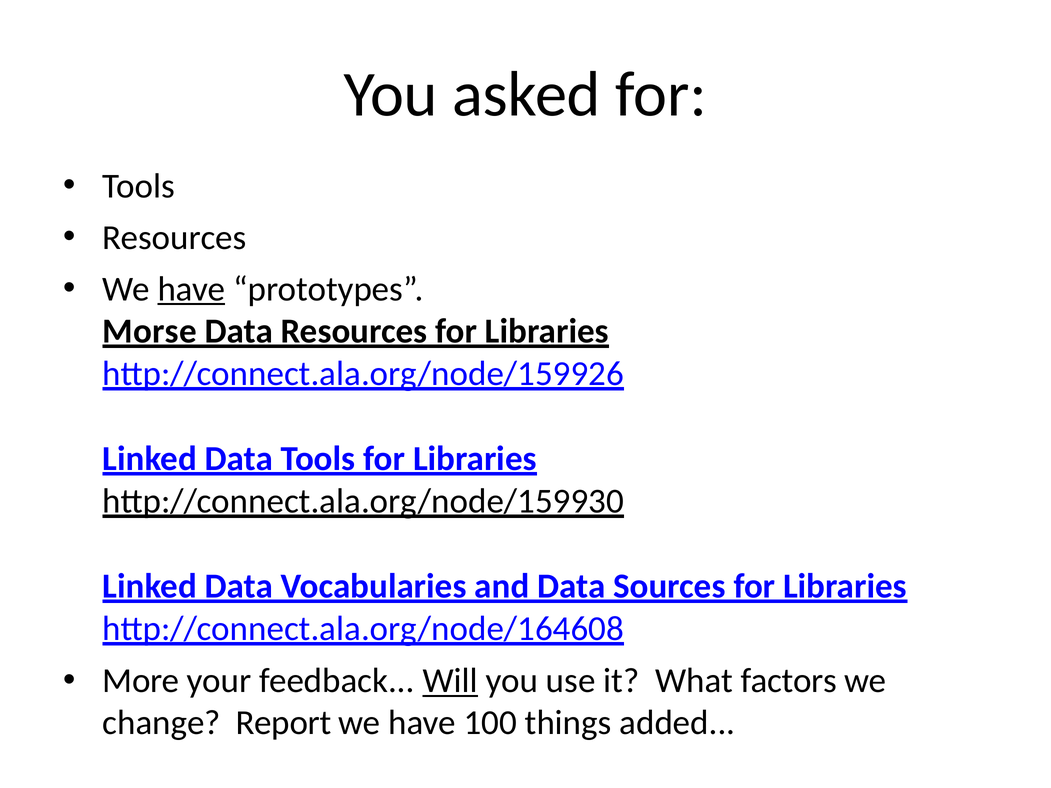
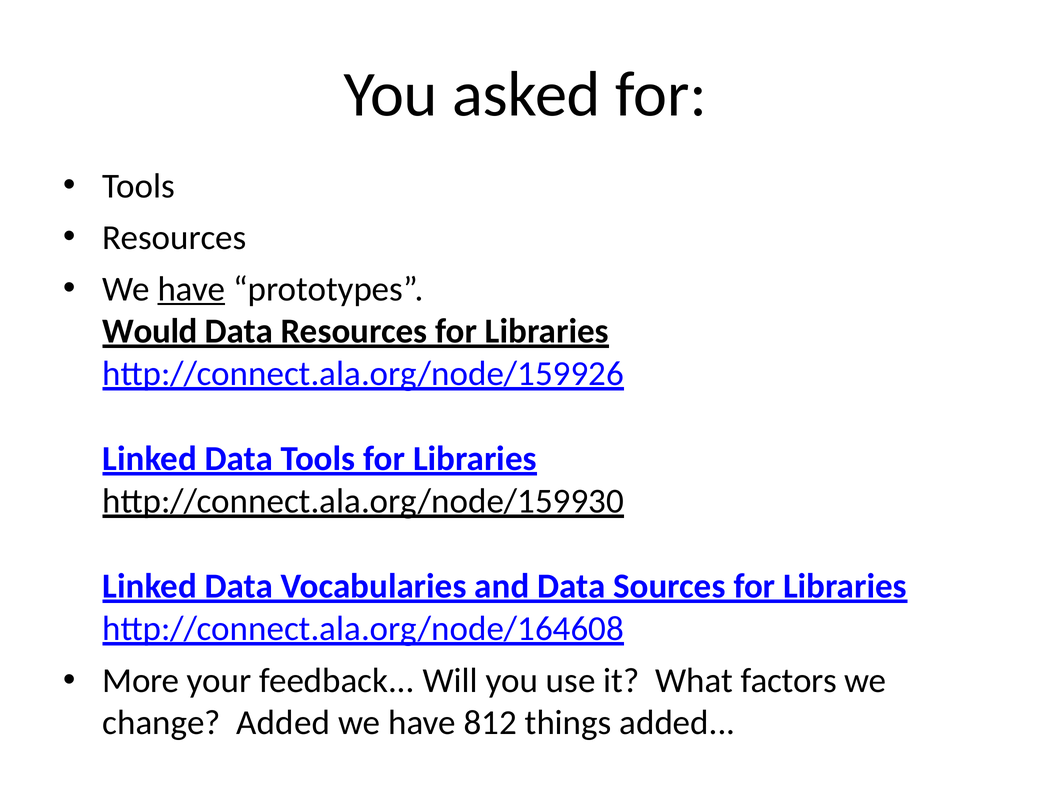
Morse: Morse -> Would (150, 331)
Will underline: present -> none (450, 681)
change Report: Report -> Added (283, 723)
100: 100 -> 812 (490, 723)
